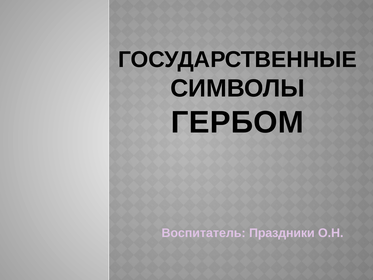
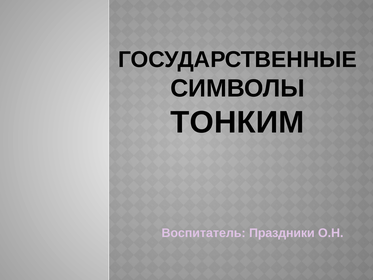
ГЕРБОМ: ГЕРБОМ -> ТОНКИМ (237, 122)
